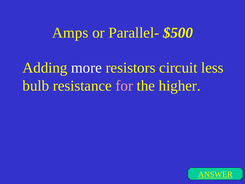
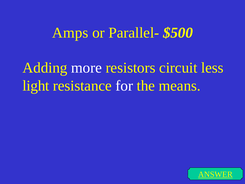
bulb: bulb -> light (36, 86)
for colour: pink -> white (124, 86)
higher: higher -> means (180, 86)
